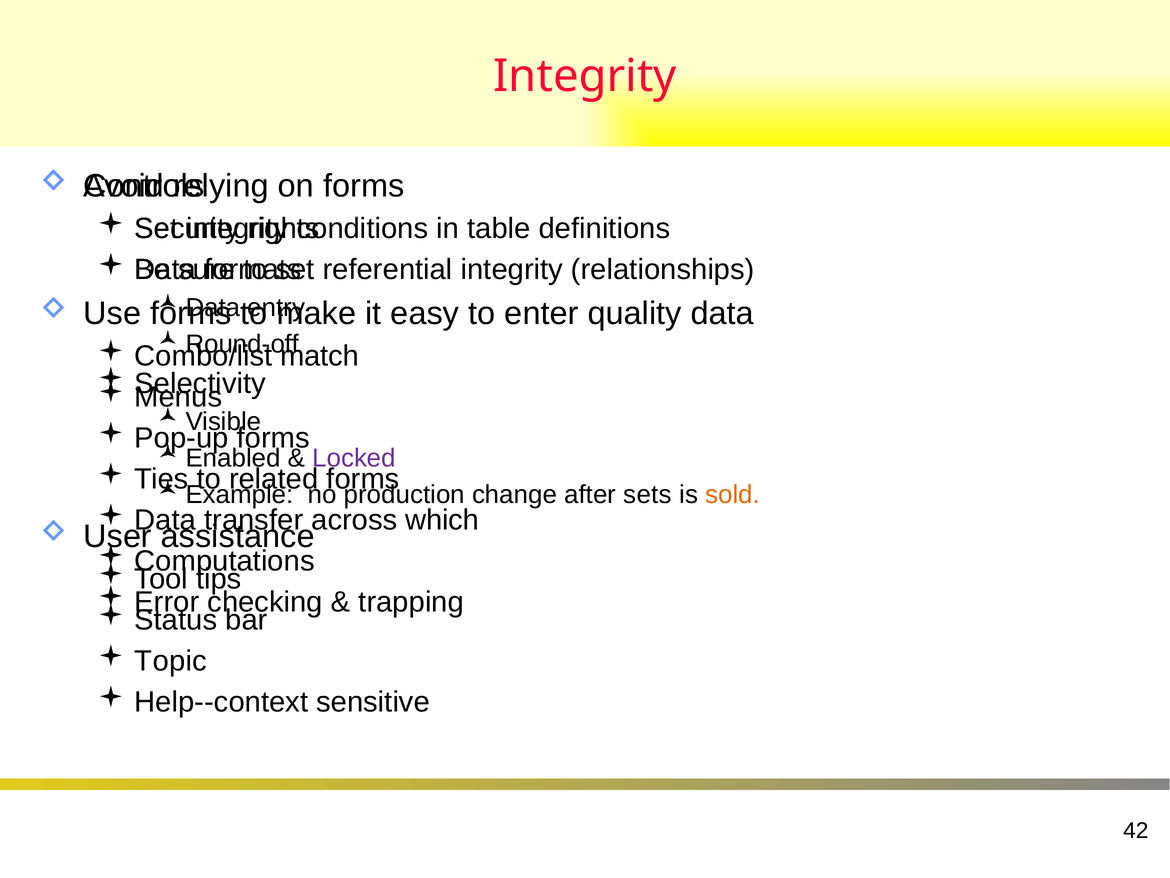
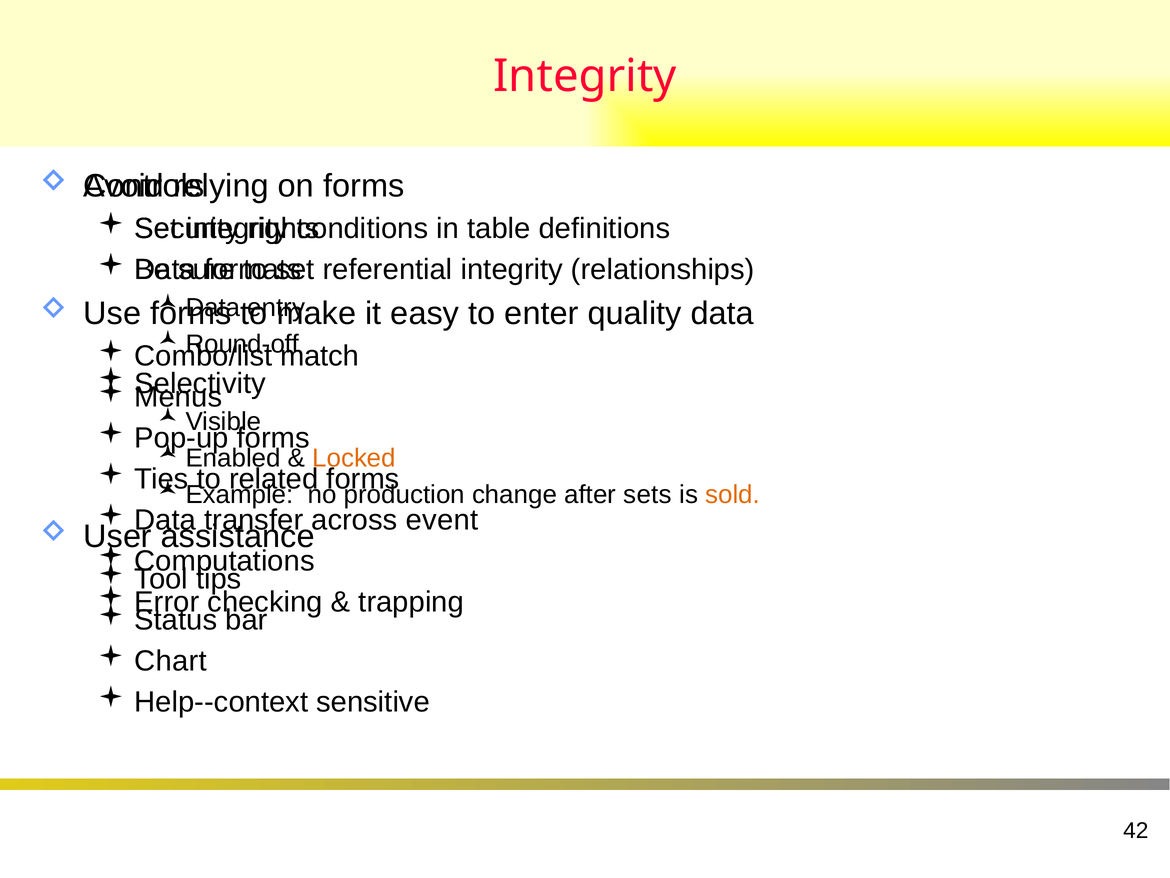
Locked colour: purple -> orange (354, 458)
which: which -> event (442, 520)
Topic: Topic -> Chart (171, 661)
